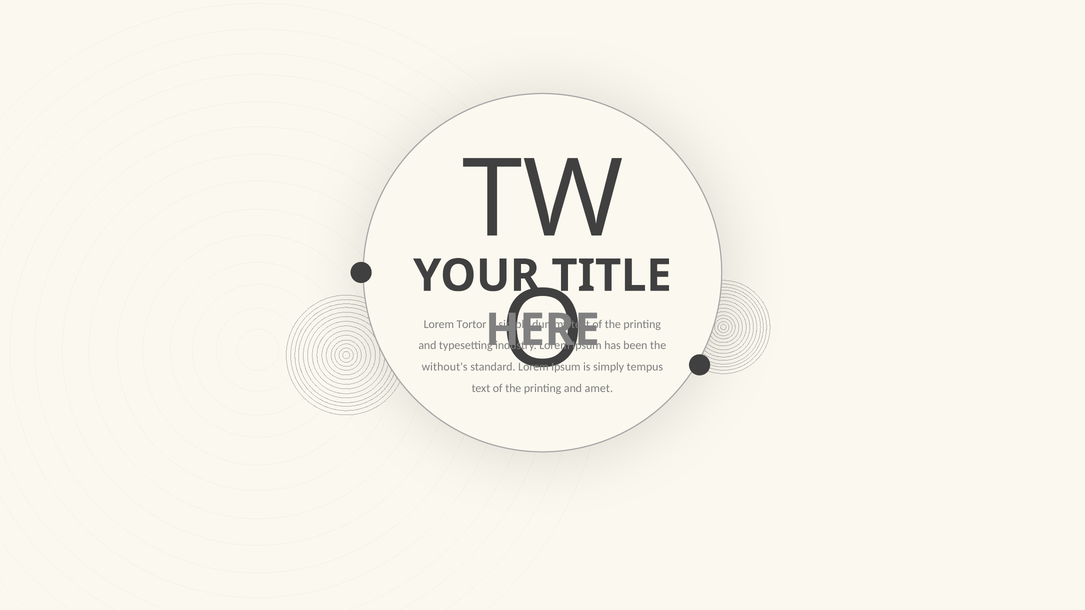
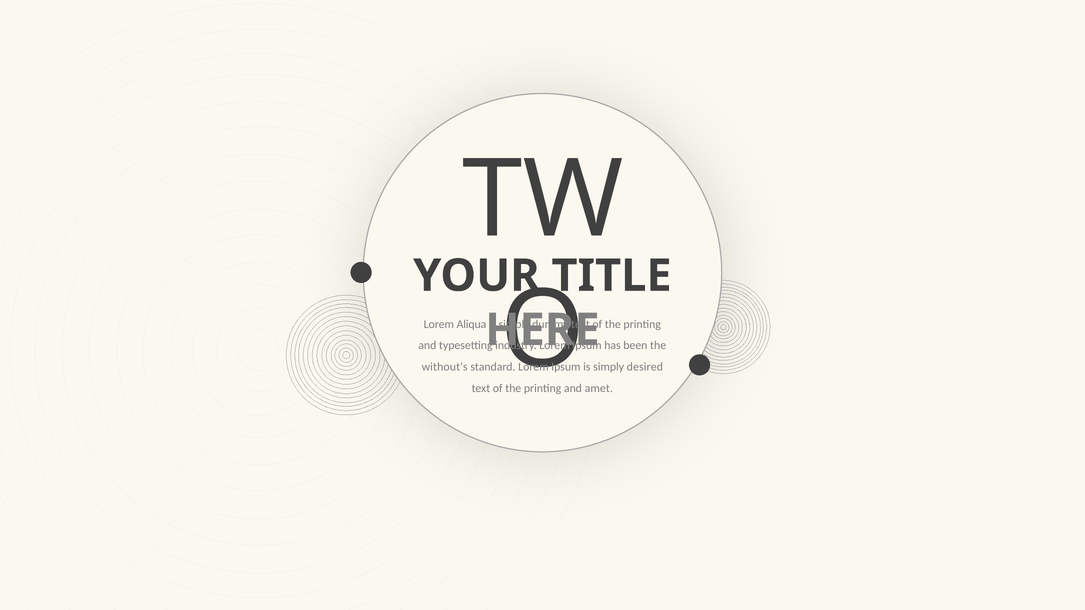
Tortor: Tortor -> Aliqua (471, 324)
tempus: tempus -> desired (645, 367)
